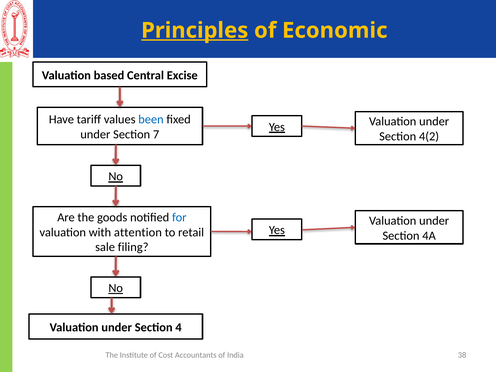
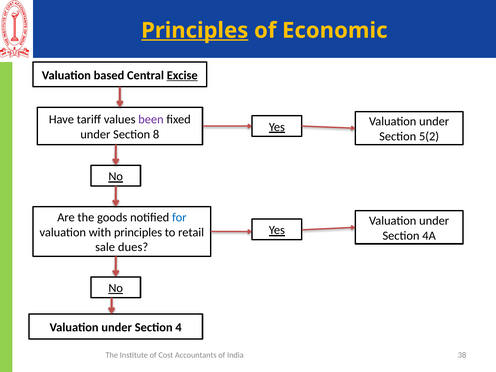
Excise underline: none -> present (182, 75)
been colour: blue -> purple (151, 119)
7: 7 -> 8 (156, 134)
4(2: 4(2 -> 5(2 (429, 136)
with attention: attention -> principles (138, 232)
filing: filing -> dues (133, 247)
